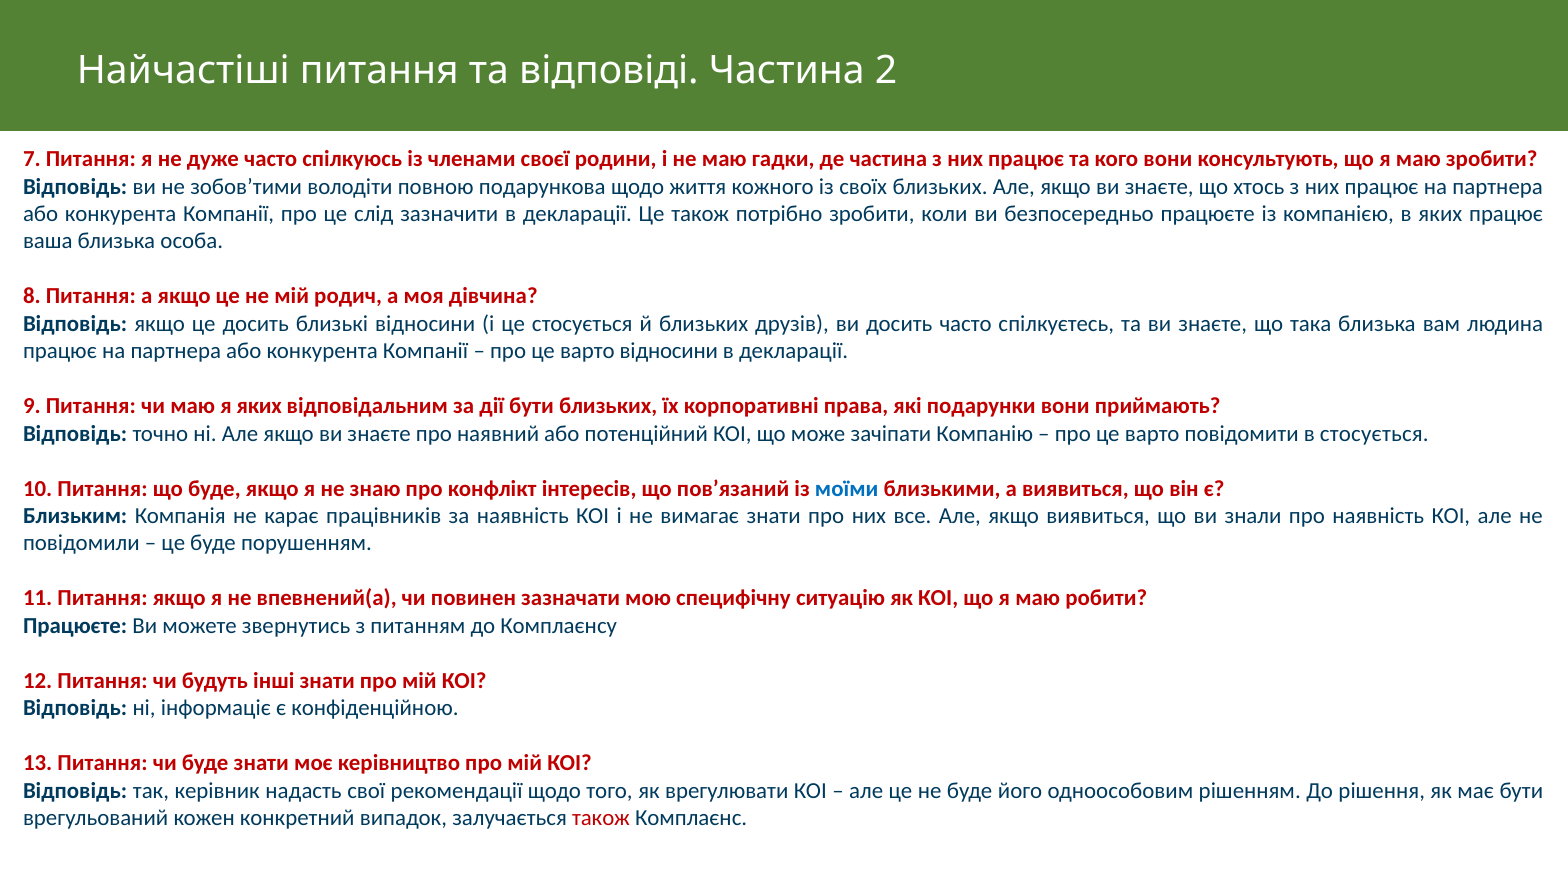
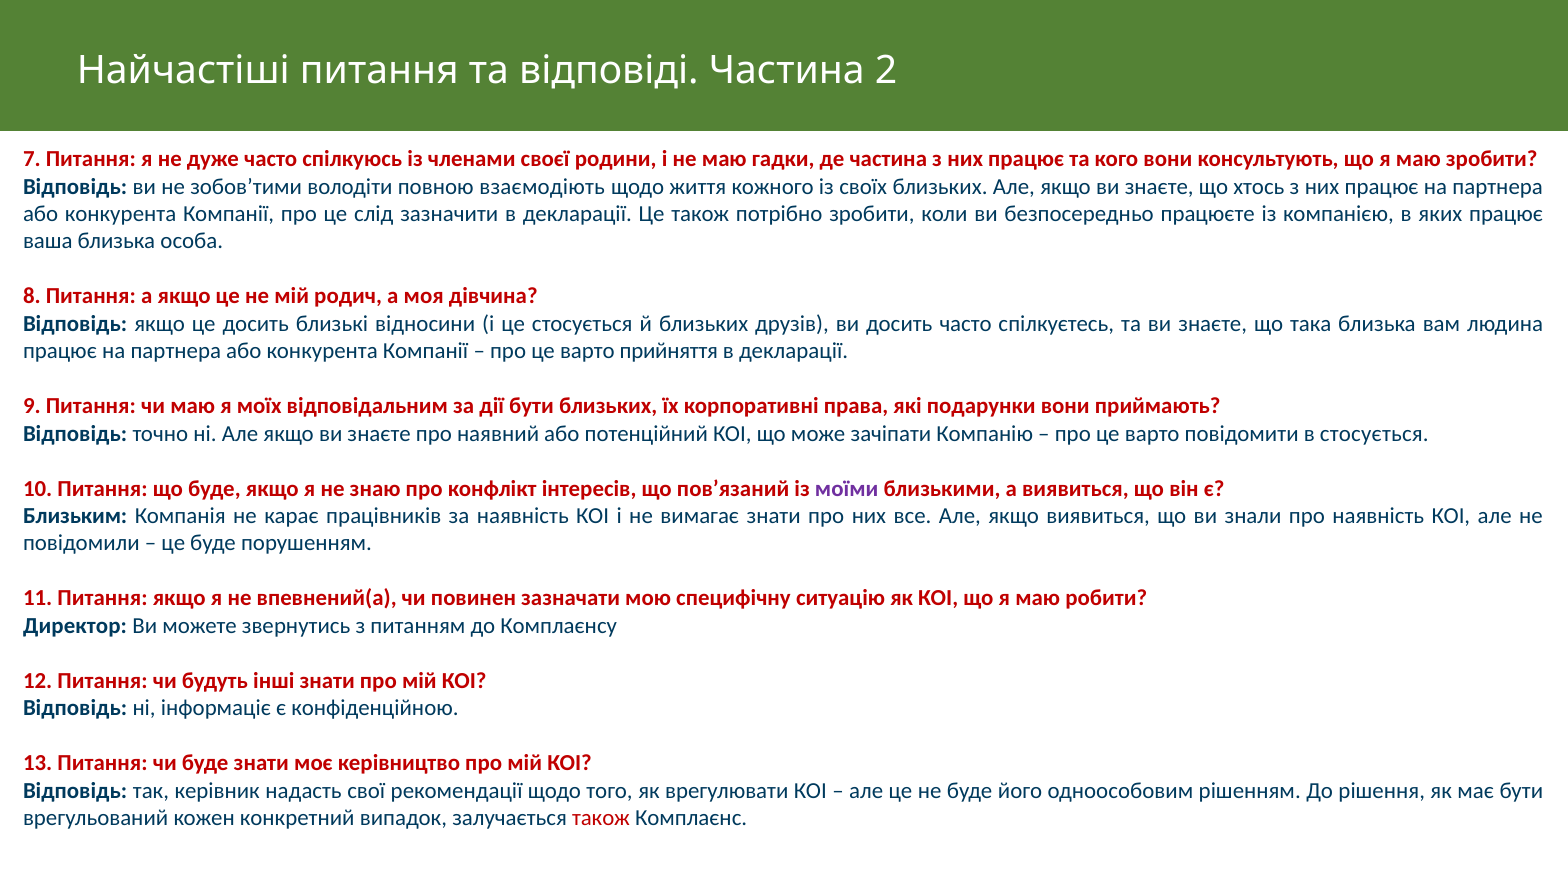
подарункова: подарункова -> взаємодіють (542, 186)
варто відносини: відносини -> прийняття (669, 351)
я яких: яких -> моїх (259, 406)
моїми colour: blue -> purple (847, 488)
Працюєте: Працюєте -> Директор (75, 626)
